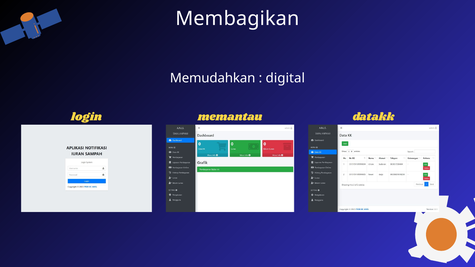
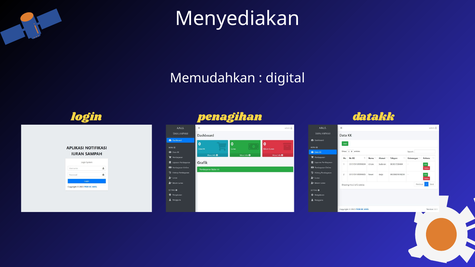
Membagikan: Membagikan -> Menyediakan (237, 19)
memantau: memantau -> penagihan (230, 117)
